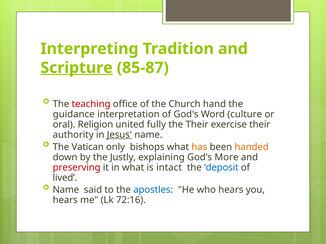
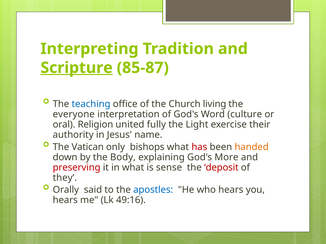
teaching colour: red -> blue (91, 104)
hand: hand -> living (215, 104)
guidance: guidance -> everyone (74, 114)
the Their: Their -> Light (197, 125)
Jesus underline: present -> none (119, 135)
has colour: orange -> red (199, 147)
Justly: Justly -> Body (123, 157)
intact: intact -> sense (169, 168)
deposit colour: blue -> red (221, 168)
lived: lived -> they (65, 178)
Name: Name -> Orally (66, 190)
72:16: 72:16 -> 49:16 (131, 201)
